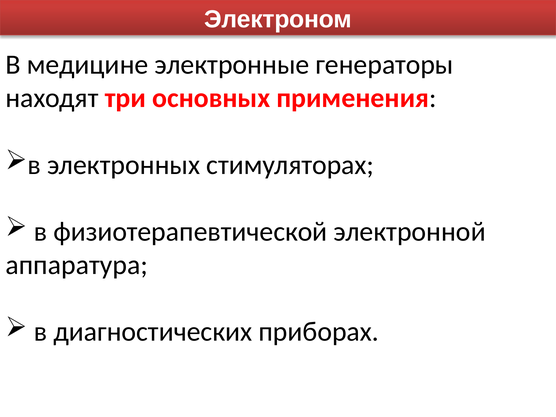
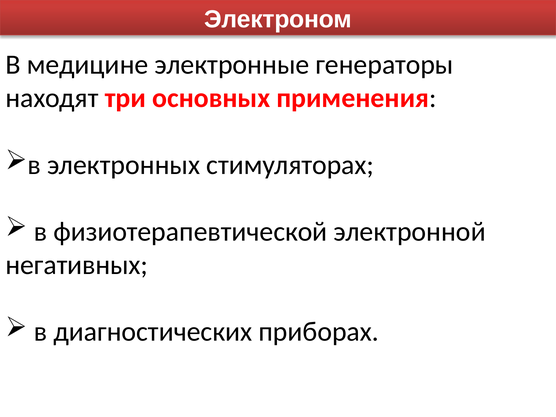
аппаратура: аппаратура -> негативных (77, 265)
